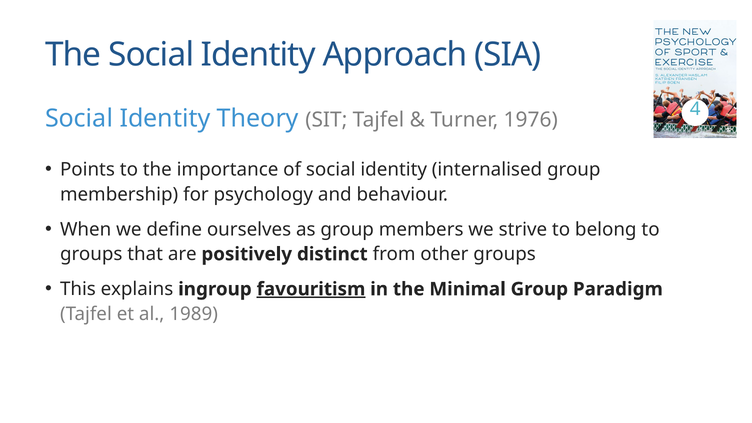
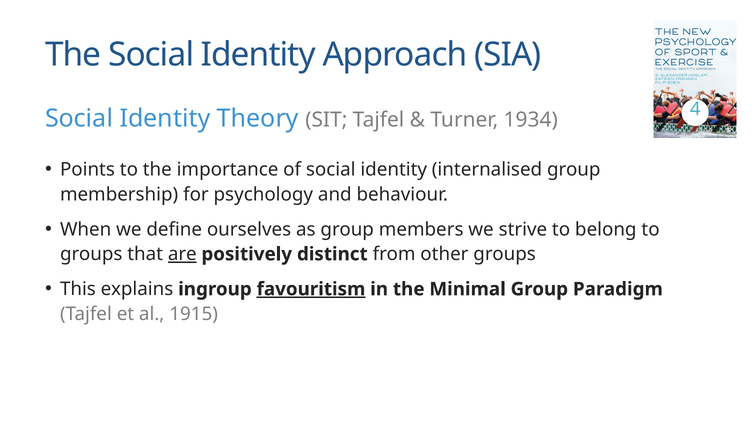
1976: 1976 -> 1934 (531, 120)
are underline: none -> present (182, 254)
1989: 1989 -> 1915 (194, 314)
